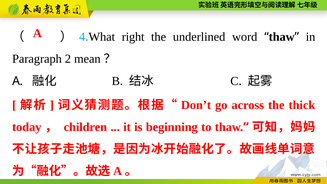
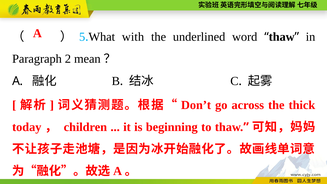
4: 4 -> 5 (82, 37)
right: right -> with (133, 37)
